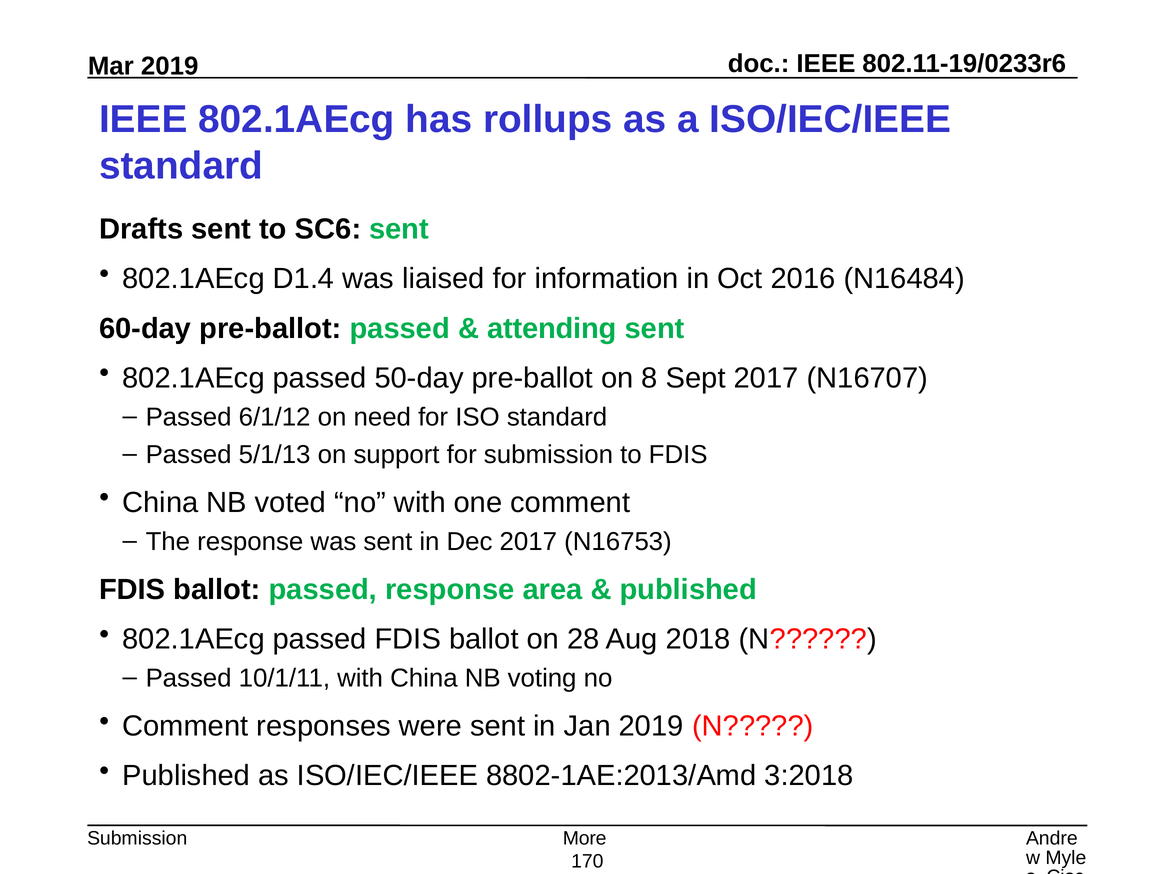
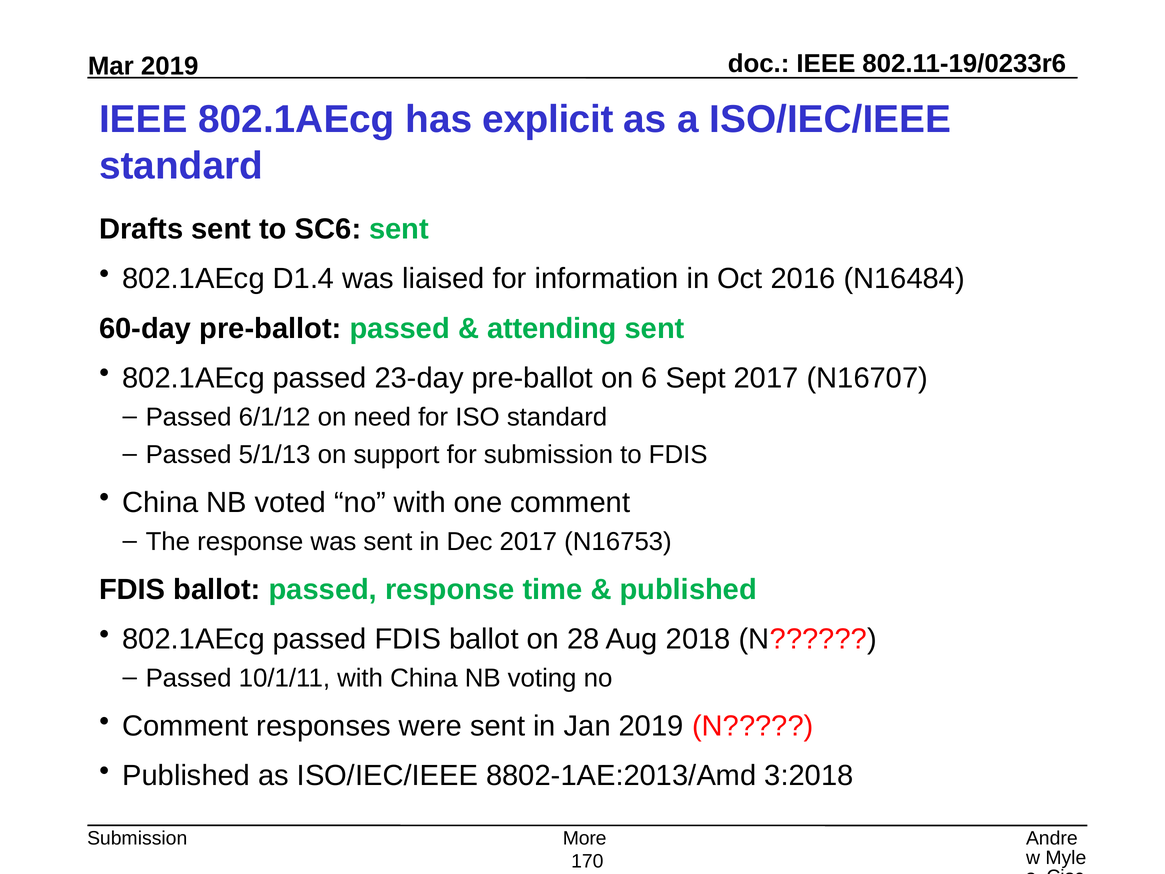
rollups: rollups -> explicit (548, 119)
50-day: 50-day -> 23-day (419, 378)
8: 8 -> 6 (650, 378)
area: area -> time (552, 589)
